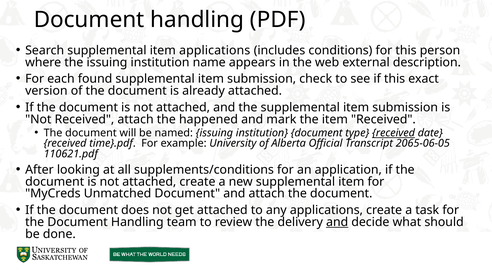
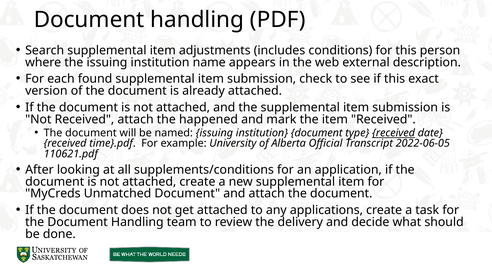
item applications: applications -> adjustments (215, 50)
2065-06-05: 2065-06-05 -> 2022-06-05 (423, 143)
and underline: present -> none (337, 222)
